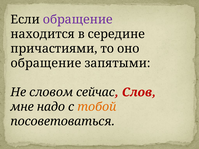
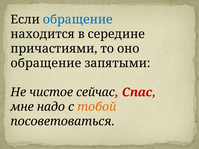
обращение colour: purple -> blue (78, 19)
словом: словом -> чистое (51, 92)
Слов: Слов -> Спас (139, 92)
